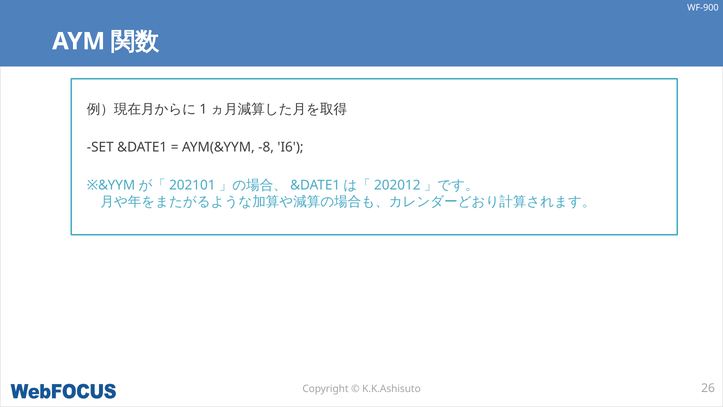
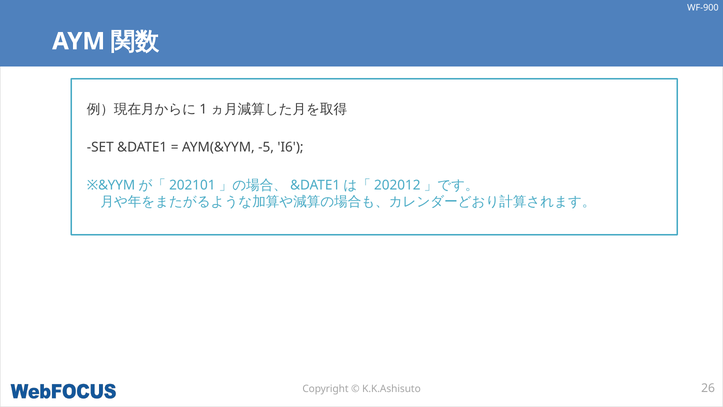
-8: -8 -> -5 (266, 147)
